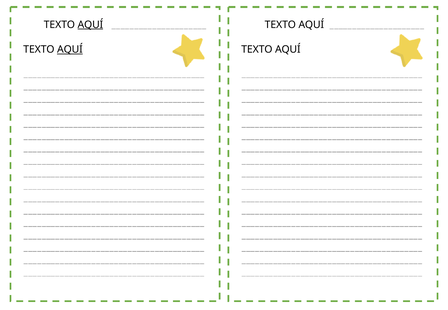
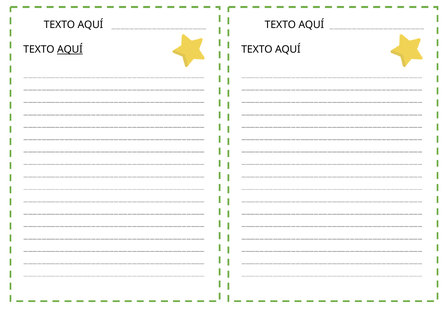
AQUÍ underline: present -> none (90, 25)
